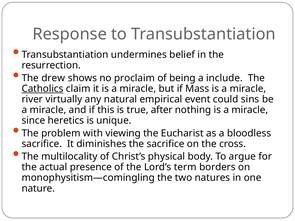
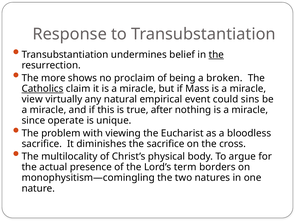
the underline: none -> present (216, 55)
drew: drew -> more (53, 78)
include: include -> broken (224, 78)
river: river -> view (32, 99)
heretics: heretics -> operate (66, 121)
